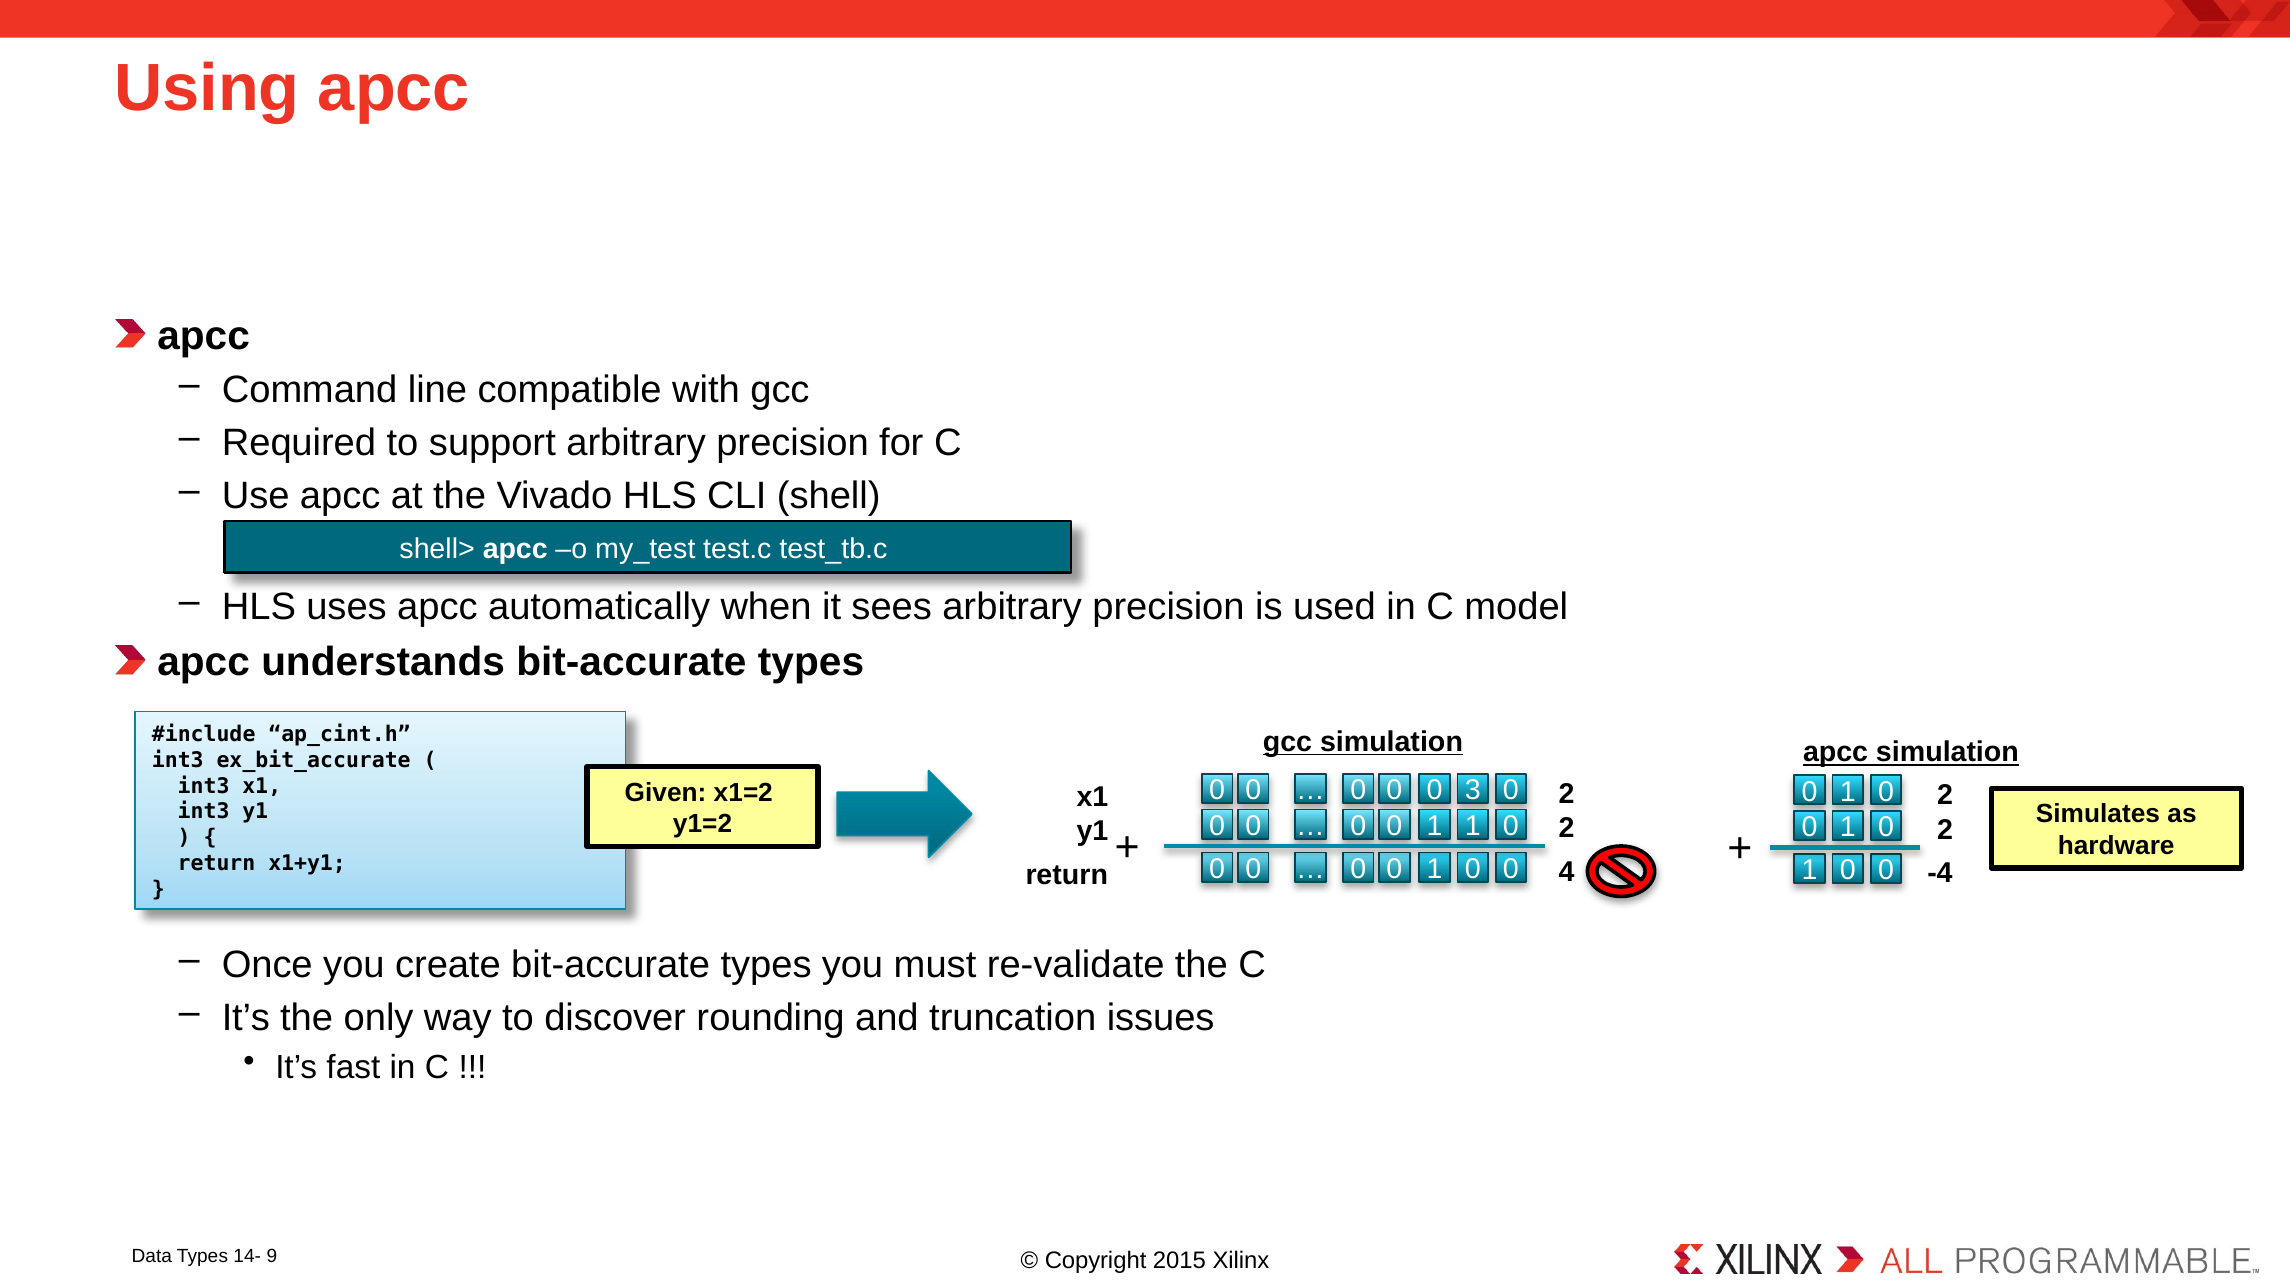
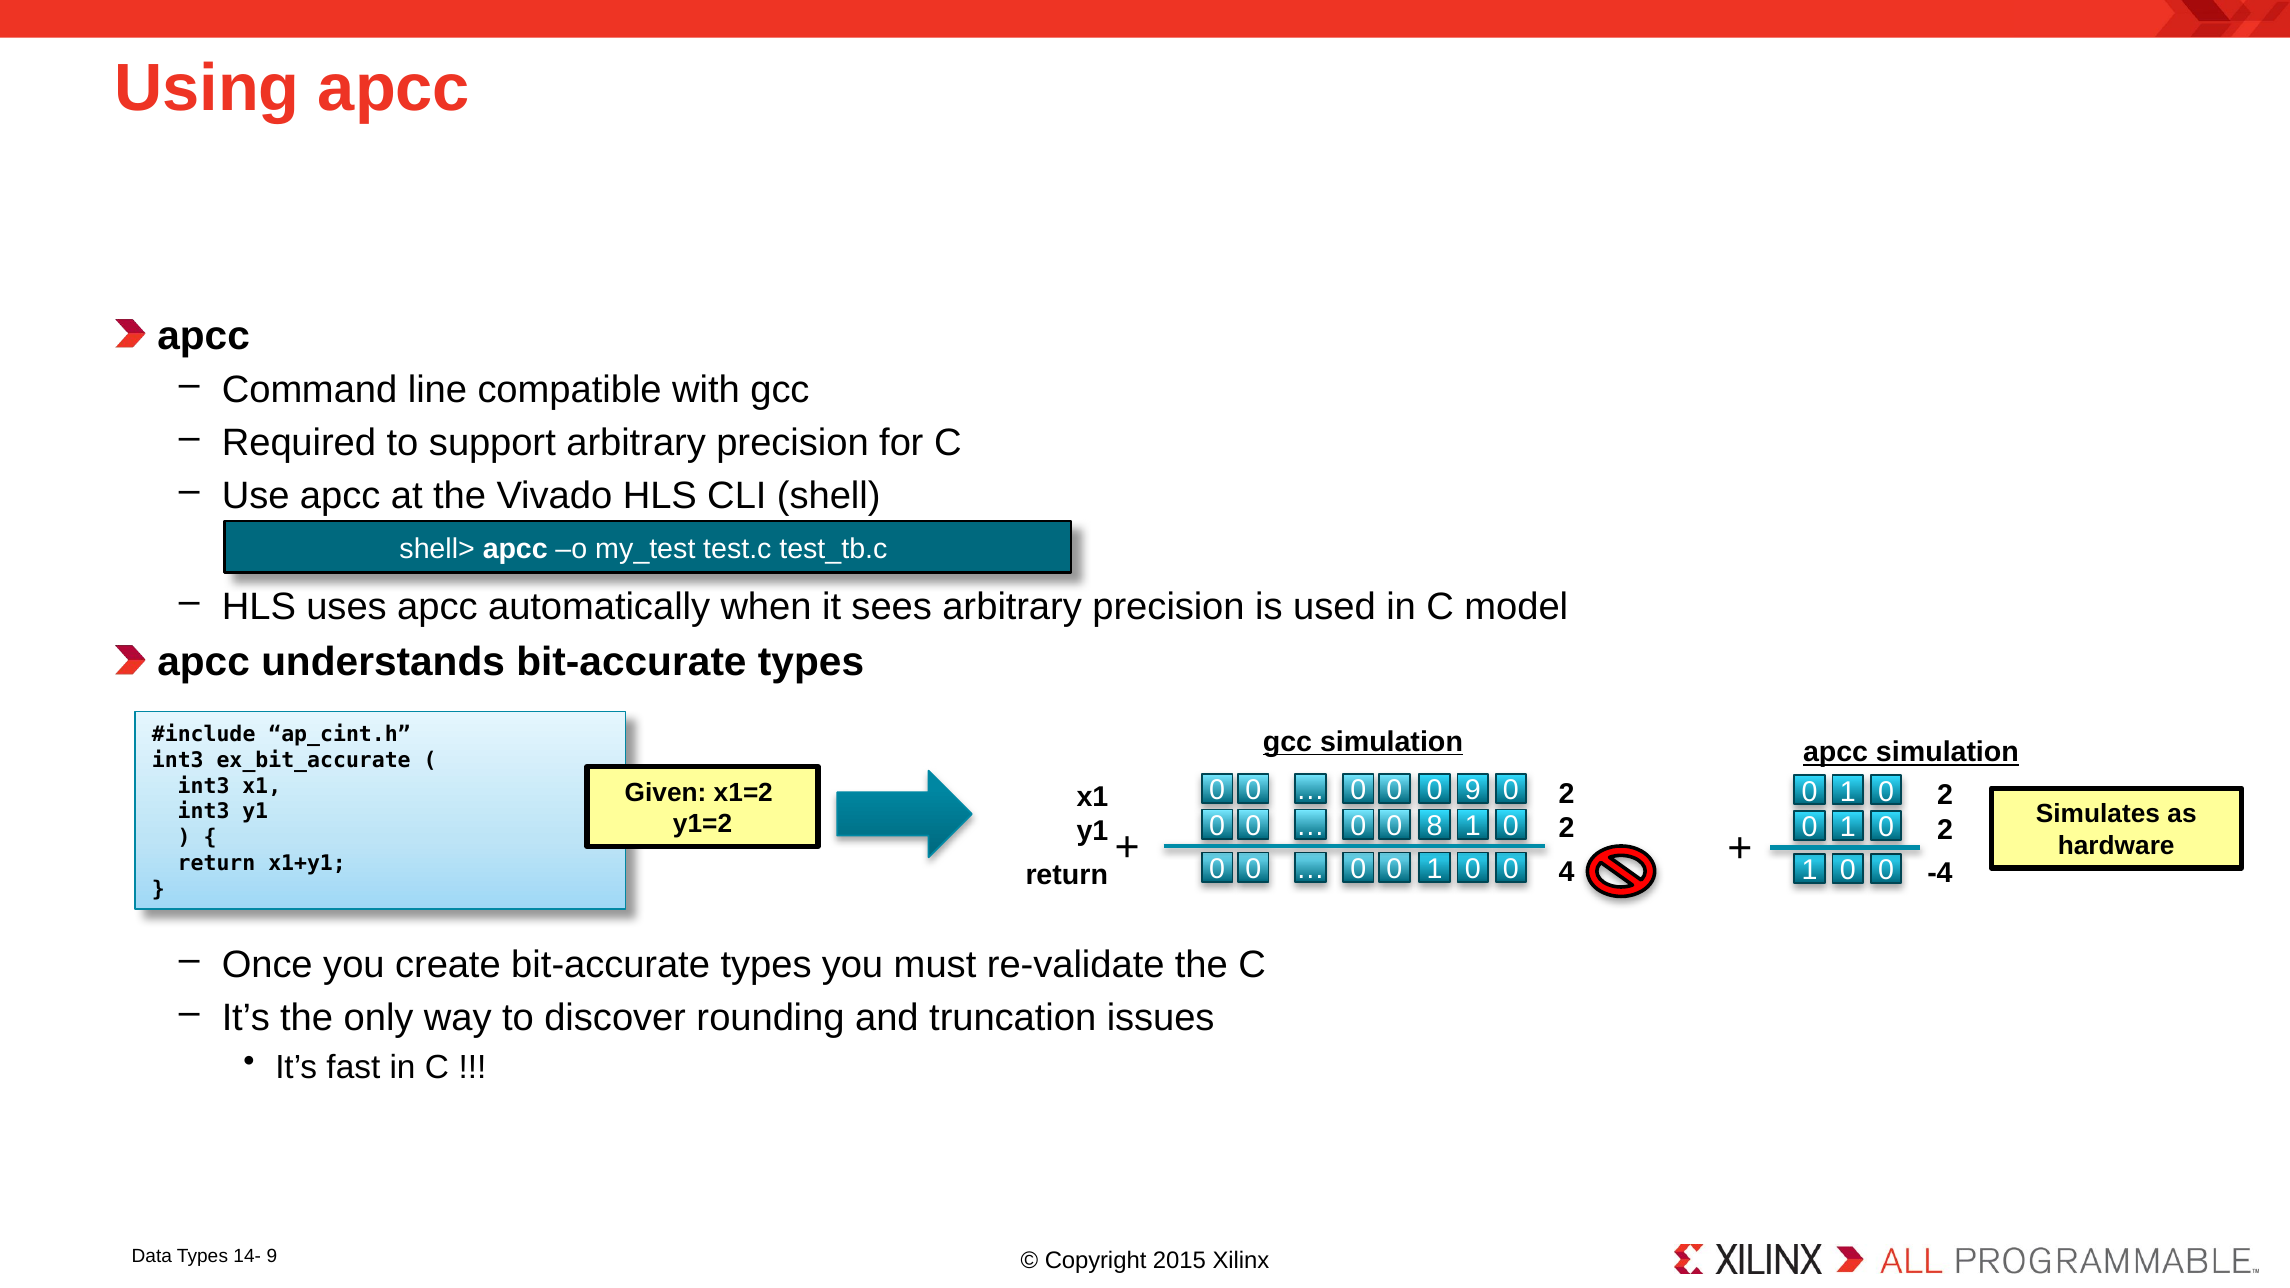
0 3: 3 -> 9 (1473, 791)
1: 1 -> 8 (1435, 826)
